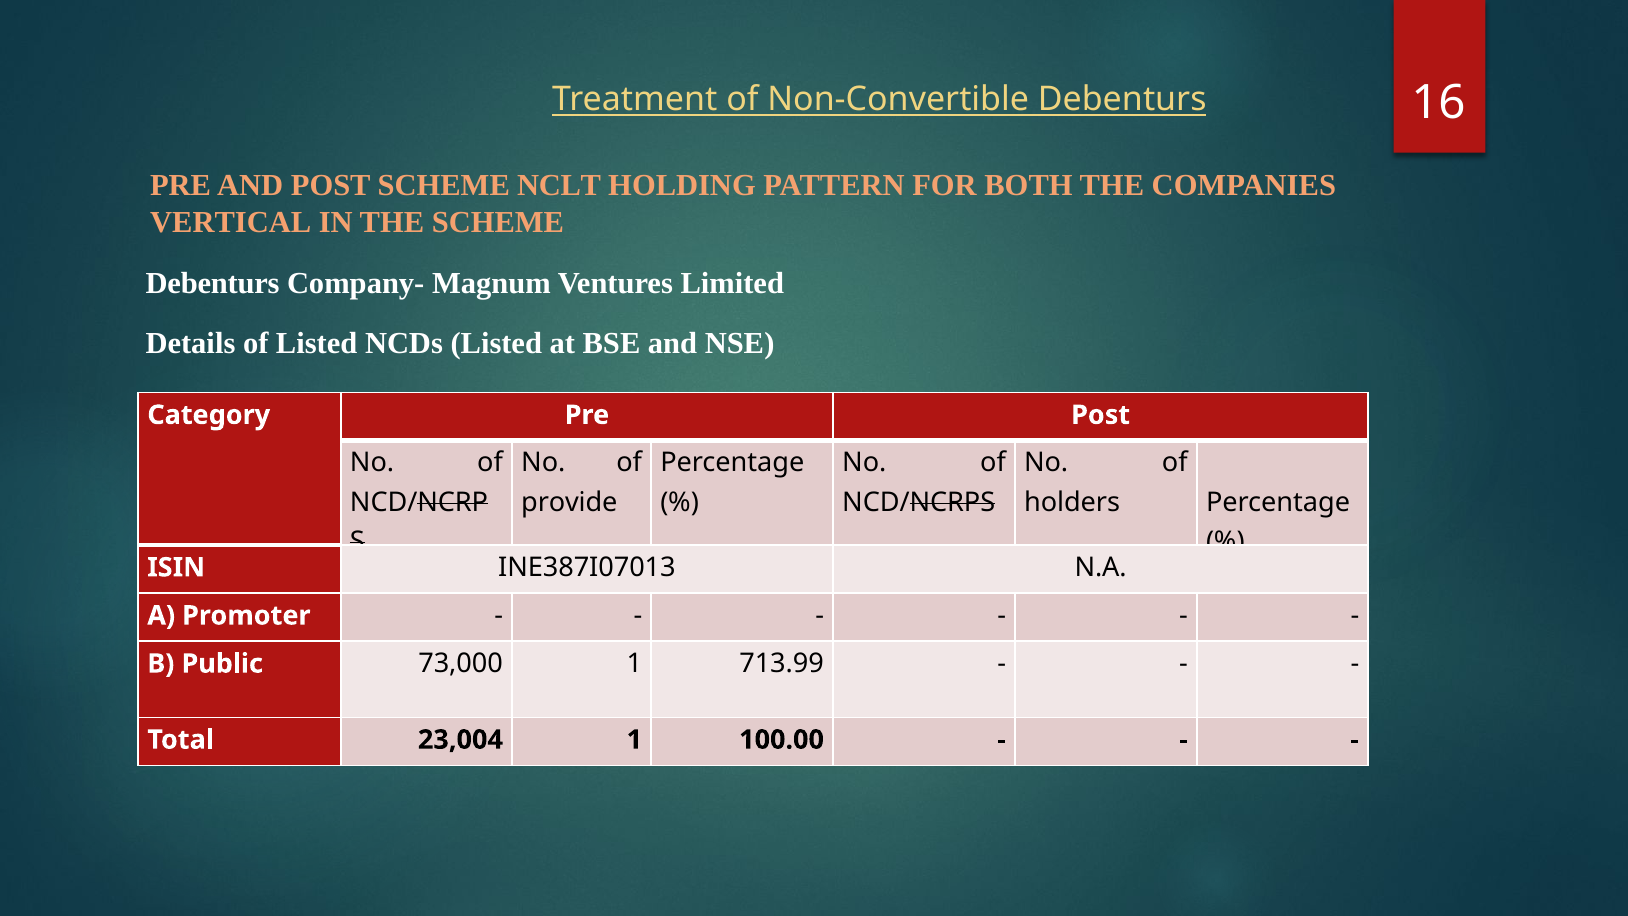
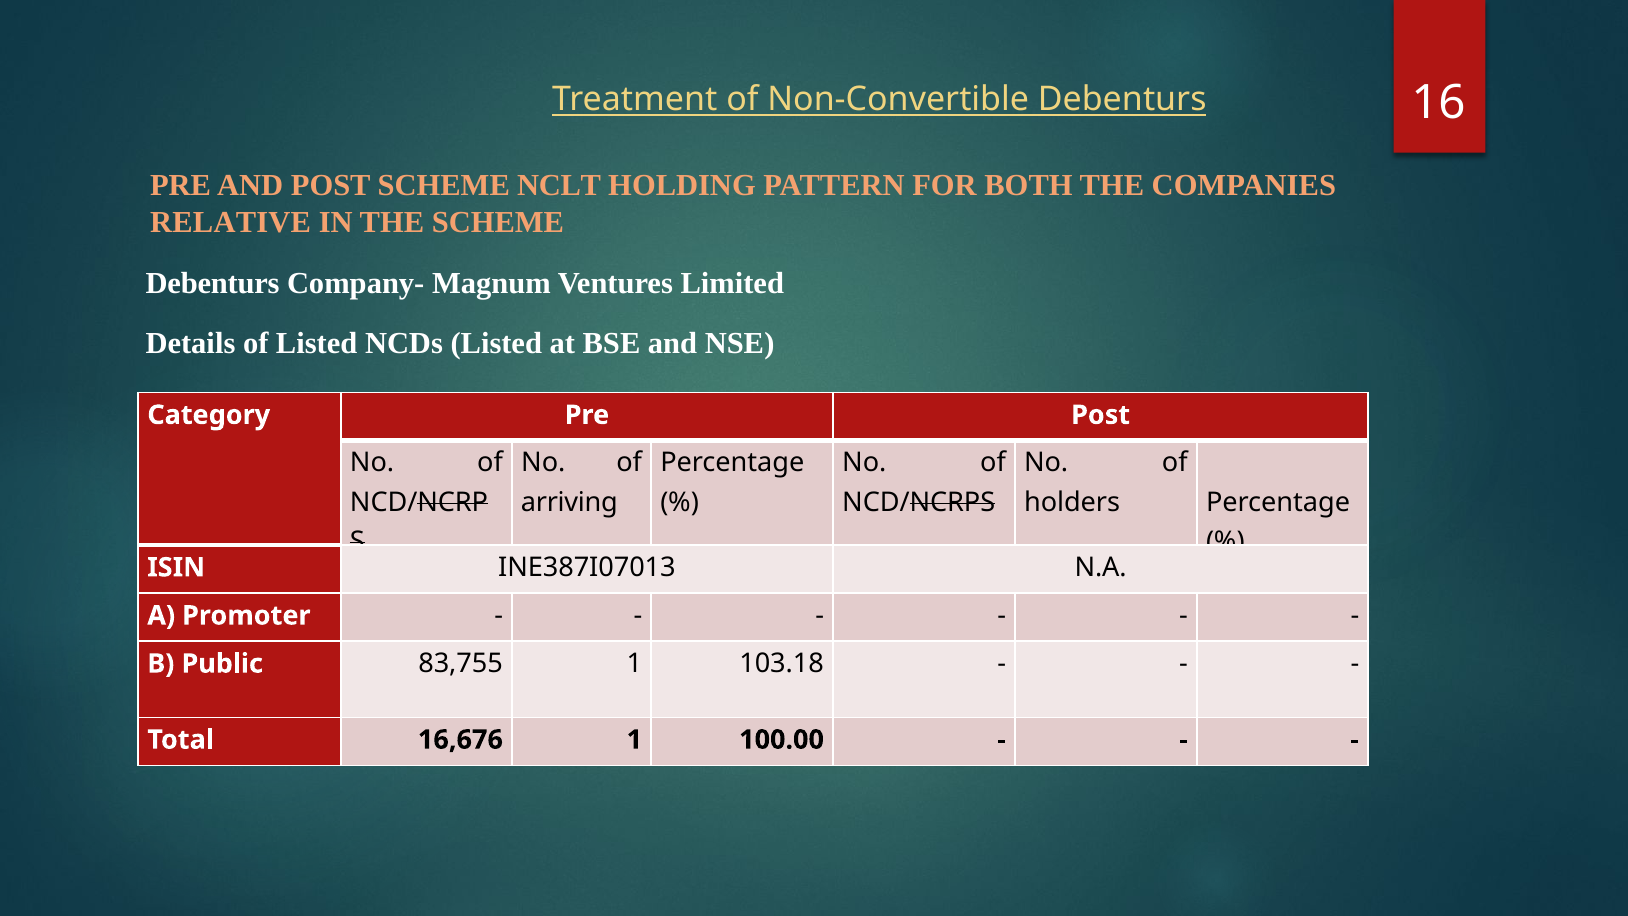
VERTICAL: VERTICAL -> RELATIVE (231, 223)
provide: provide -> arriving (569, 502)
73,000: 73,000 -> 83,755 (461, 664)
713.99: 713.99 -> 103.18 (782, 664)
23,004: 23,004 -> 16,676 (460, 740)
